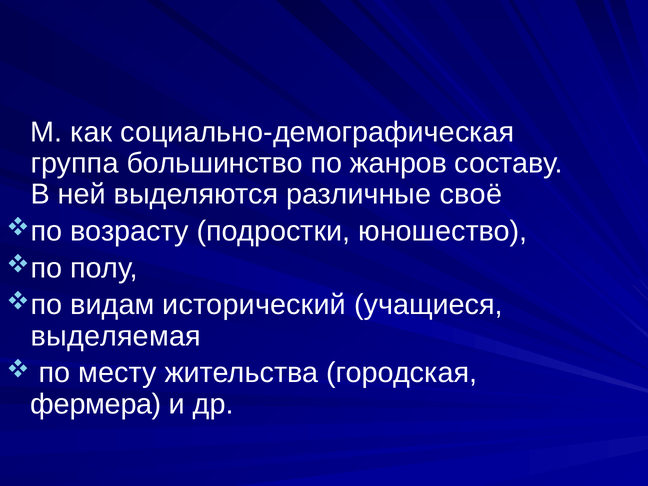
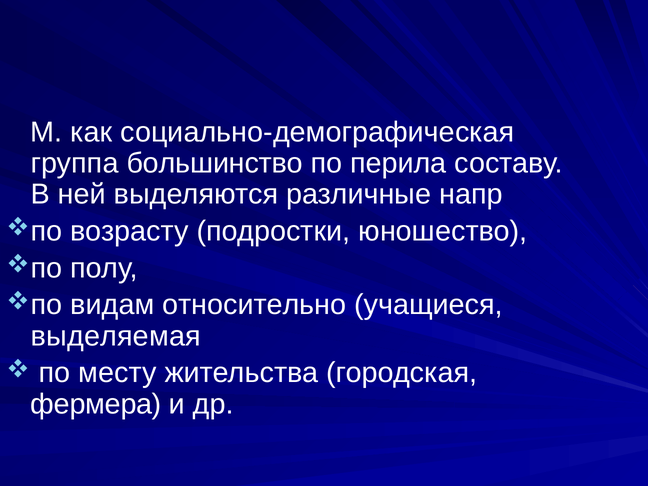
жанров: жанров -> перила (398, 163)
своё: своё -> напр (471, 194)
исторический: исторический -> относительно (254, 305)
